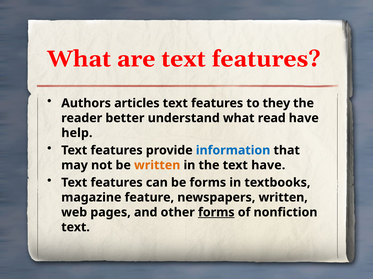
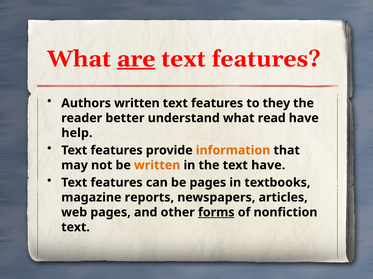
are underline: none -> present (136, 59)
Authors articles: articles -> written (137, 103)
information colour: blue -> orange (233, 151)
be forms: forms -> pages (208, 183)
feature: feature -> reports (149, 198)
newspapers written: written -> articles (283, 198)
